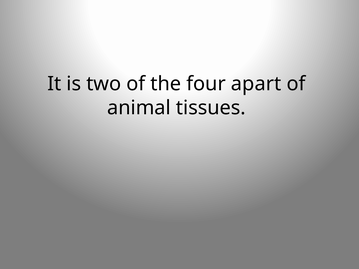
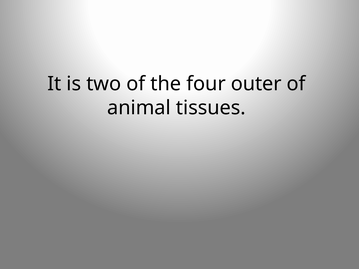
apart: apart -> outer (256, 84)
